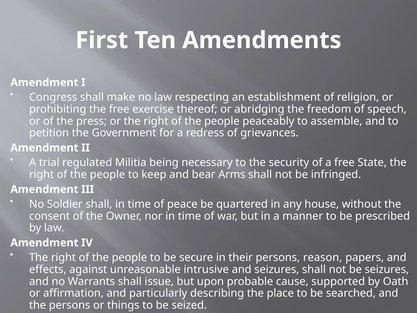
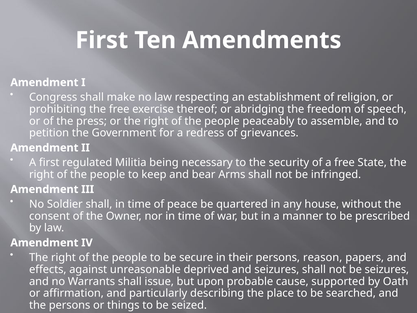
A trial: trial -> first (49, 162)
intrusive: intrusive -> deprived (206, 269)
